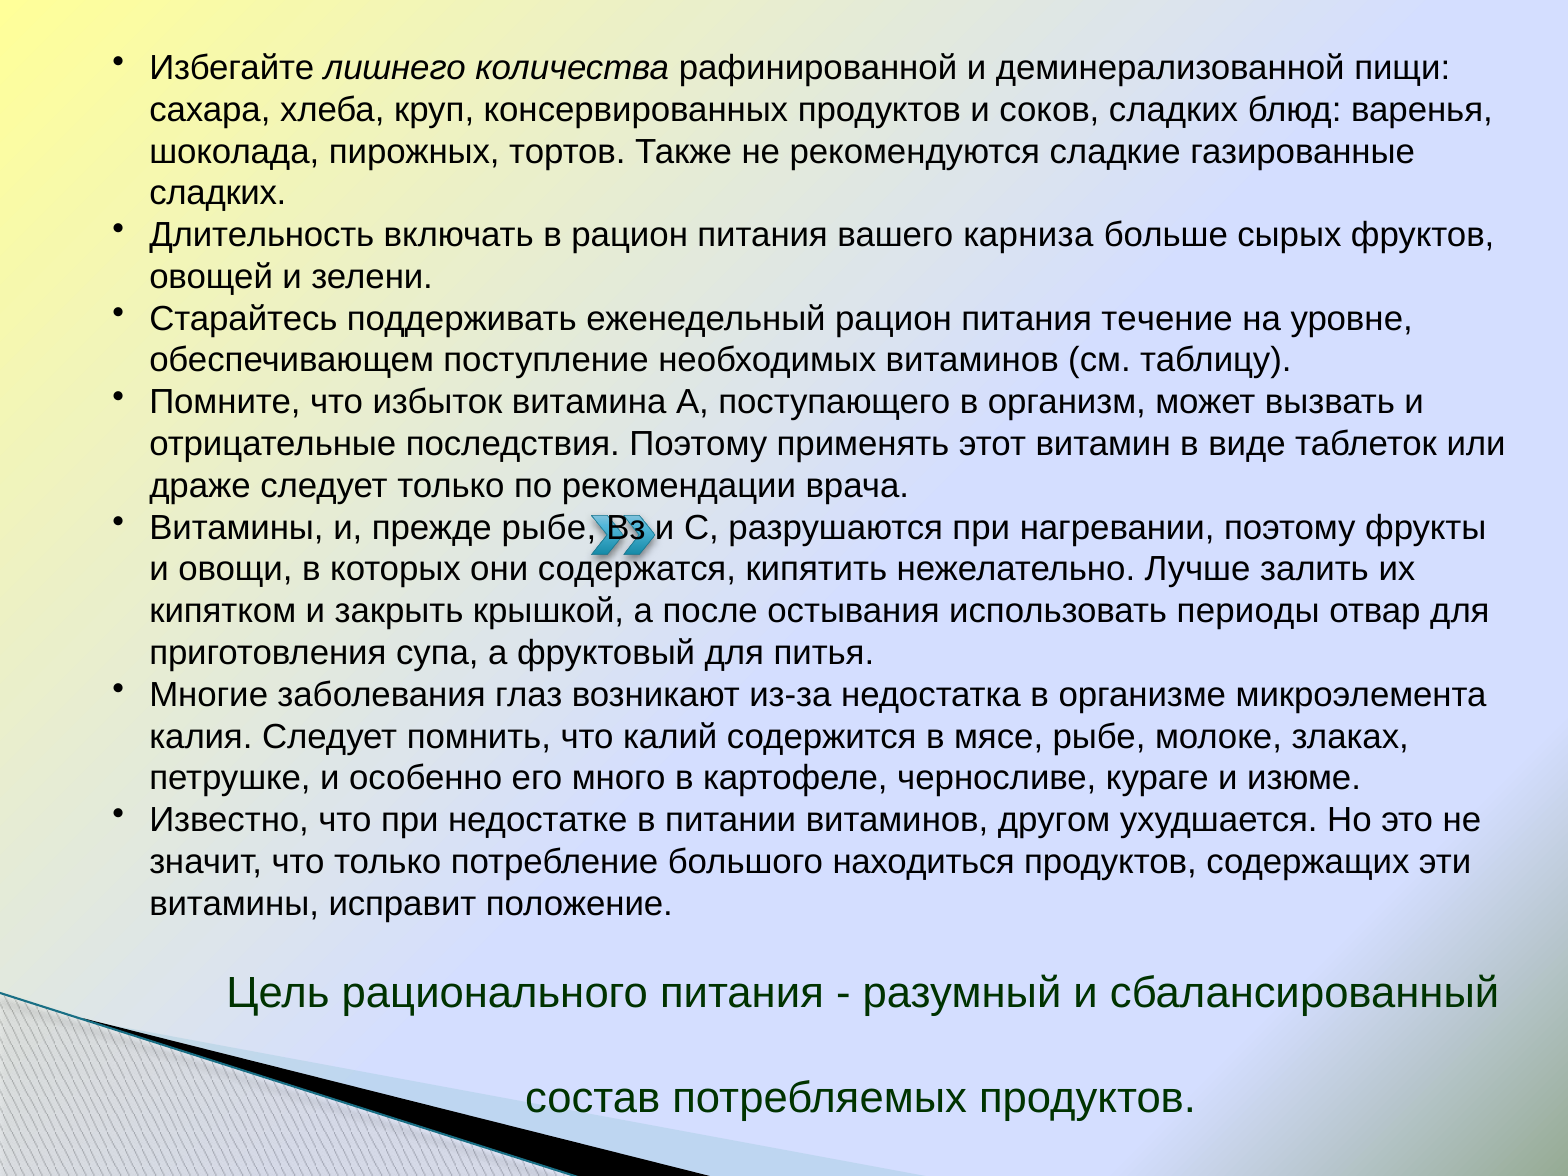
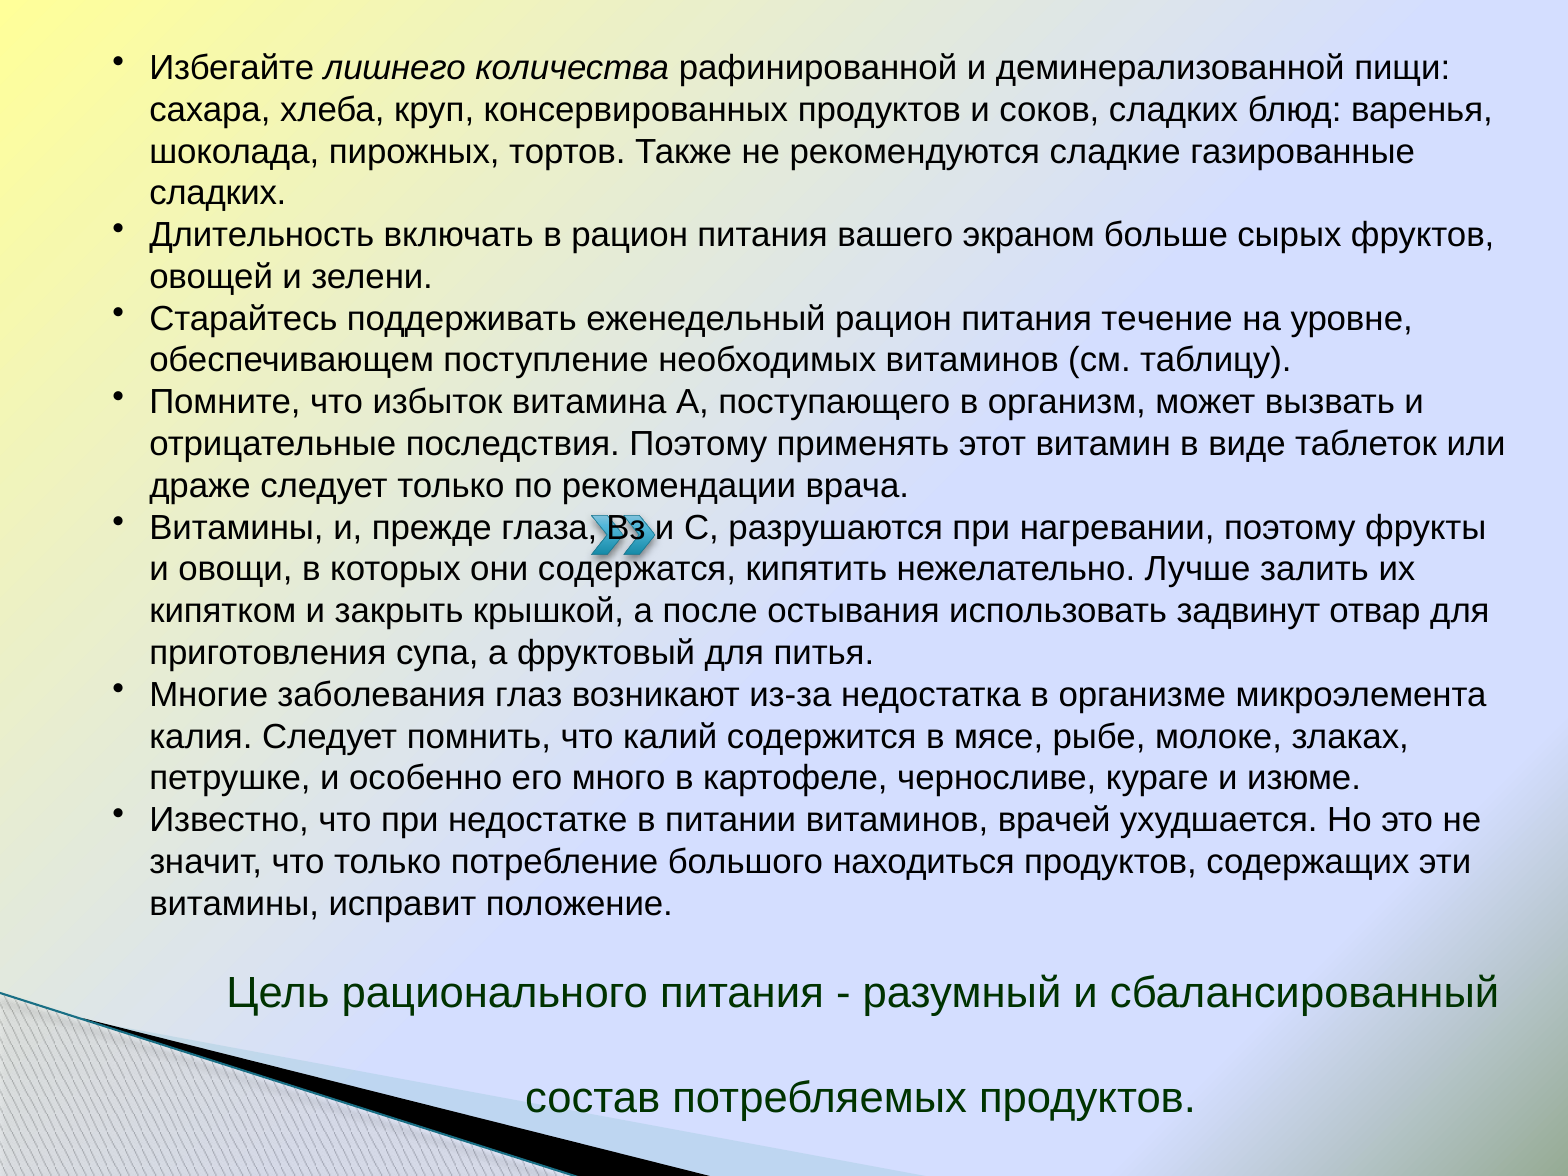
карниза: карниза -> экраном (1029, 235)
прежде рыбе: рыбе -> глаза (549, 528)
периоды: периоды -> задвинут (1248, 611)
другом: другом -> врачей (1054, 820)
